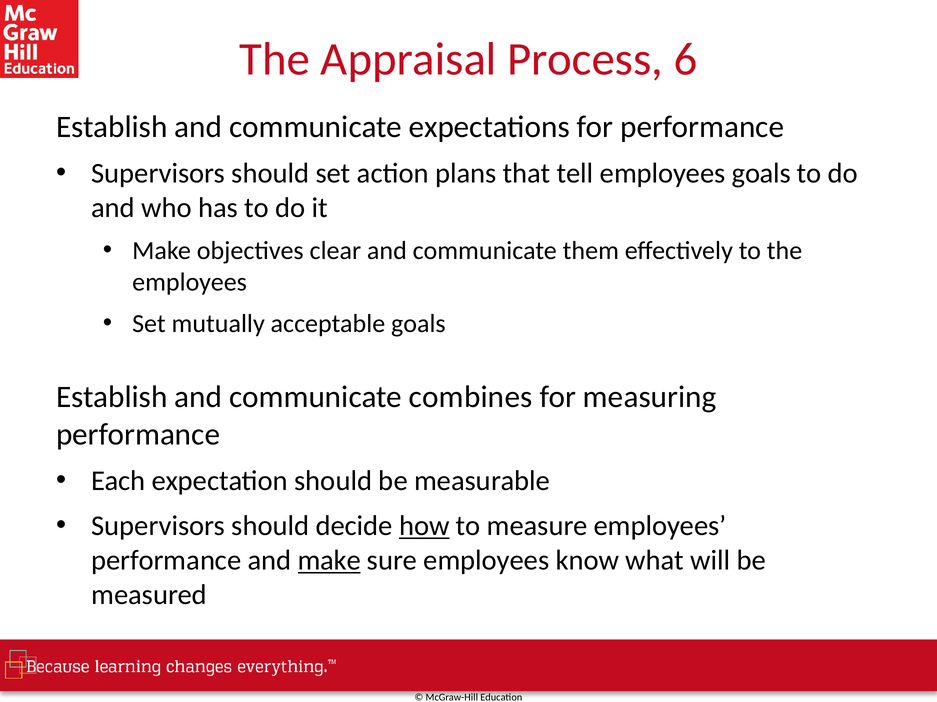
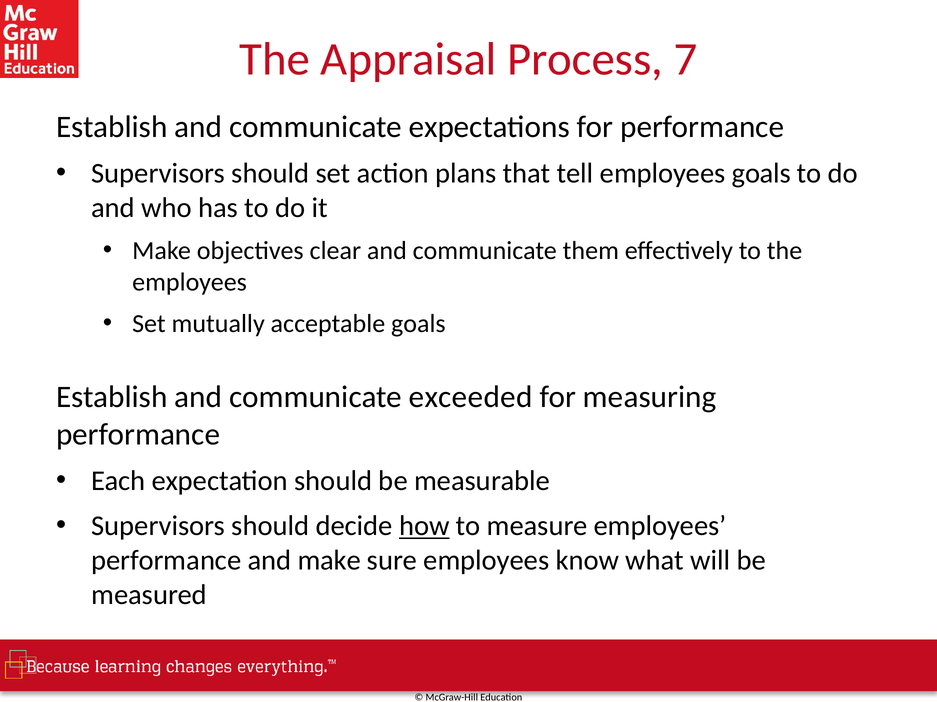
6: 6 -> 7 (685, 59)
combines: combines -> exceeded (471, 397)
make underline: present -> none (329, 561)
